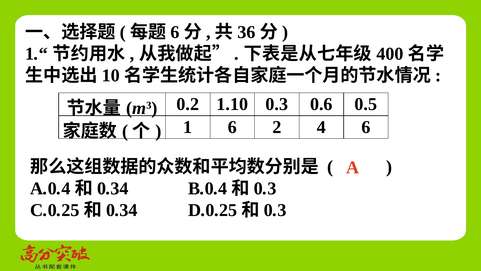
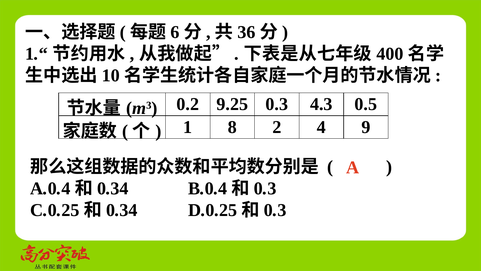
1.10: 1.10 -> 9.25 (232, 104)
0.6: 0.6 -> 4.3 (321, 104)
1 6: 6 -> 8 (232, 127)
4 6: 6 -> 9 (366, 127)
